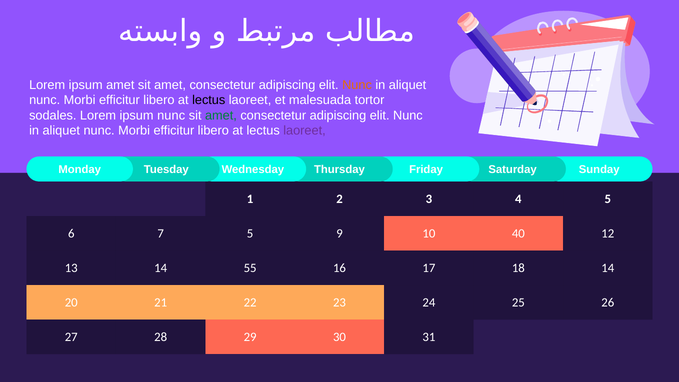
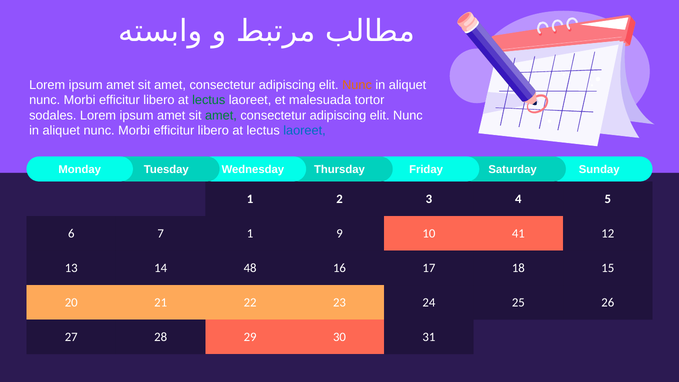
lectus colour: black -> green (209, 100)
sodales Lorem ipsum nunc: nunc -> amet (171, 115)
laoreet colour: purple -> blue (304, 131)
7 5: 5 -> 1 (250, 233)
40: 40 -> 41 (518, 233)
55: 55 -> 48 (250, 268)
18 14: 14 -> 15 (608, 268)
